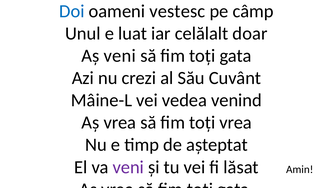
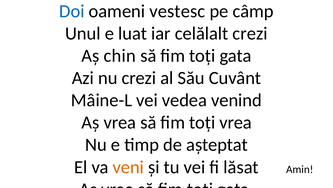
celălalt doar: doar -> crezi (250, 33)
Aș veni: veni -> chin (120, 56)
veni colour: purple -> orange (128, 167)
